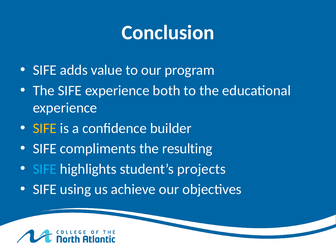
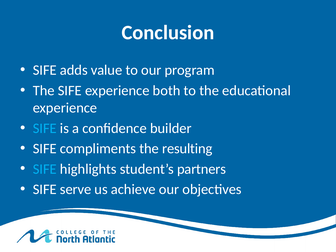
SIFE colour: yellow -> light blue (45, 128)
projects: projects -> partners (202, 169)
using: using -> serve (76, 189)
